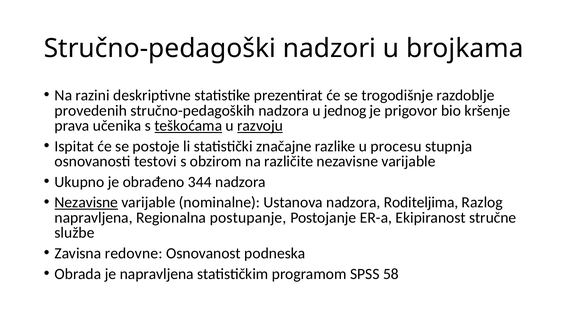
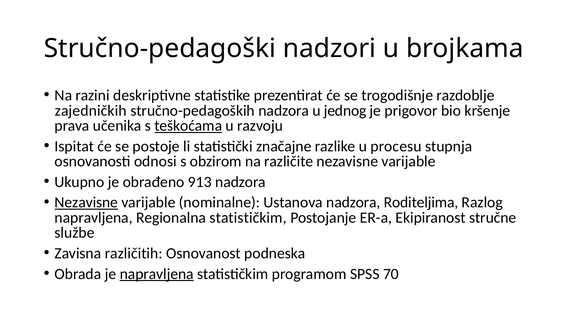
provedenih: provedenih -> zajedničkih (91, 110)
razvoju underline: present -> none (260, 125)
testovi: testovi -> odnosi (155, 161)
344: 344 -> 913 (200, 182)
Regionalna postupanje: postupanje -> statističkim (248, 217)
redovne: redovne -> različitih (134, 253)
napravljena underline: none -> present (157, 273)
58: 58 -> 70 (391, 273)
